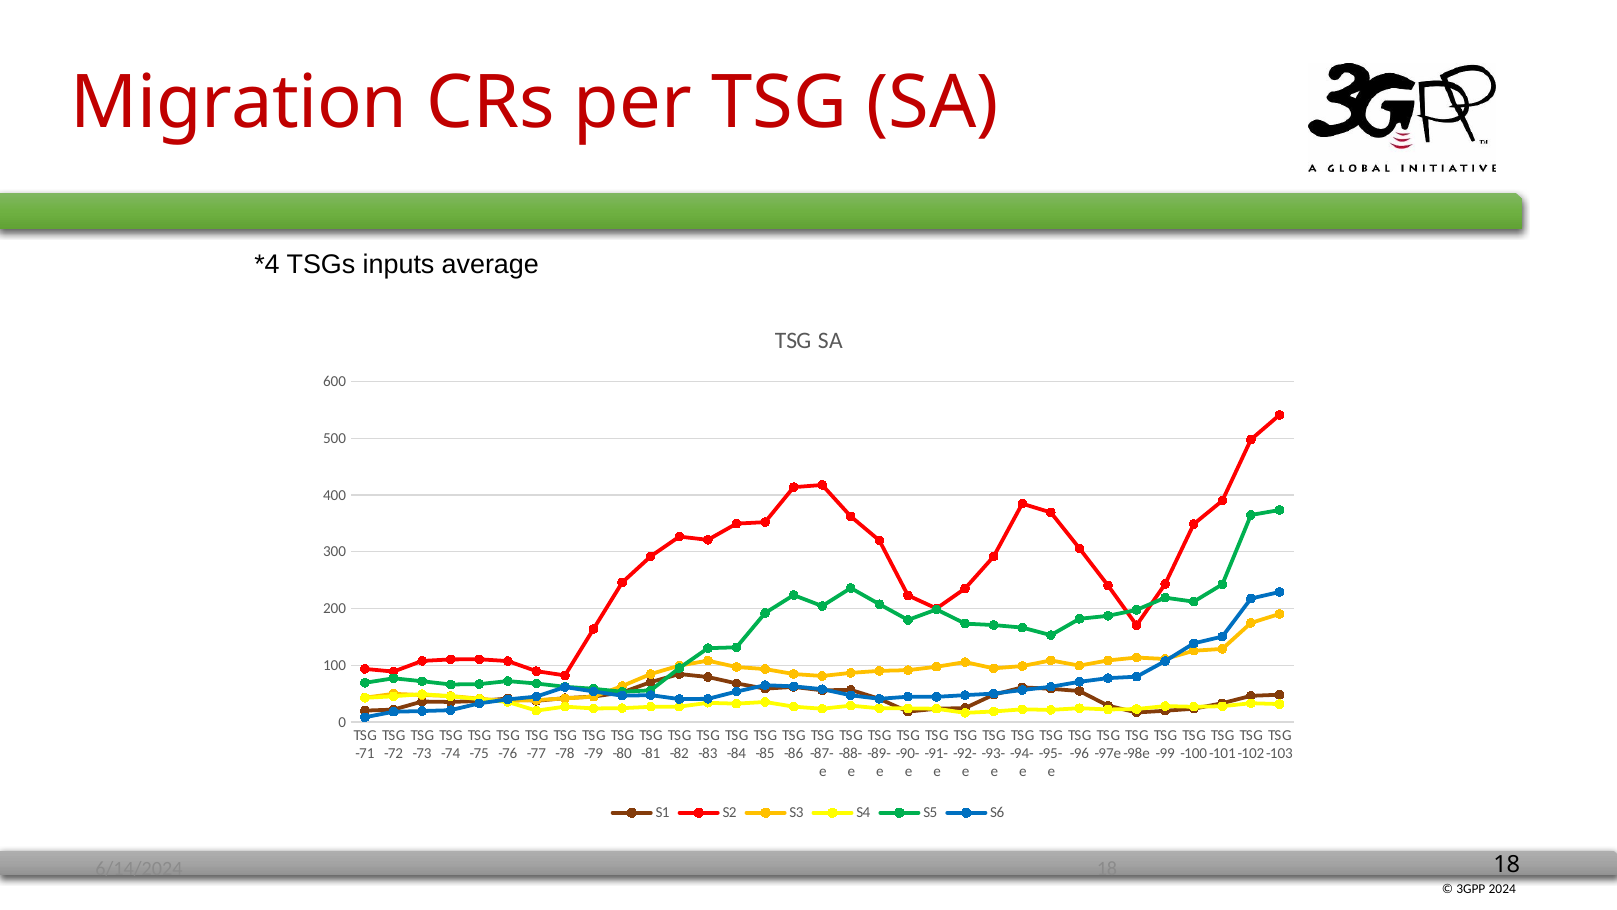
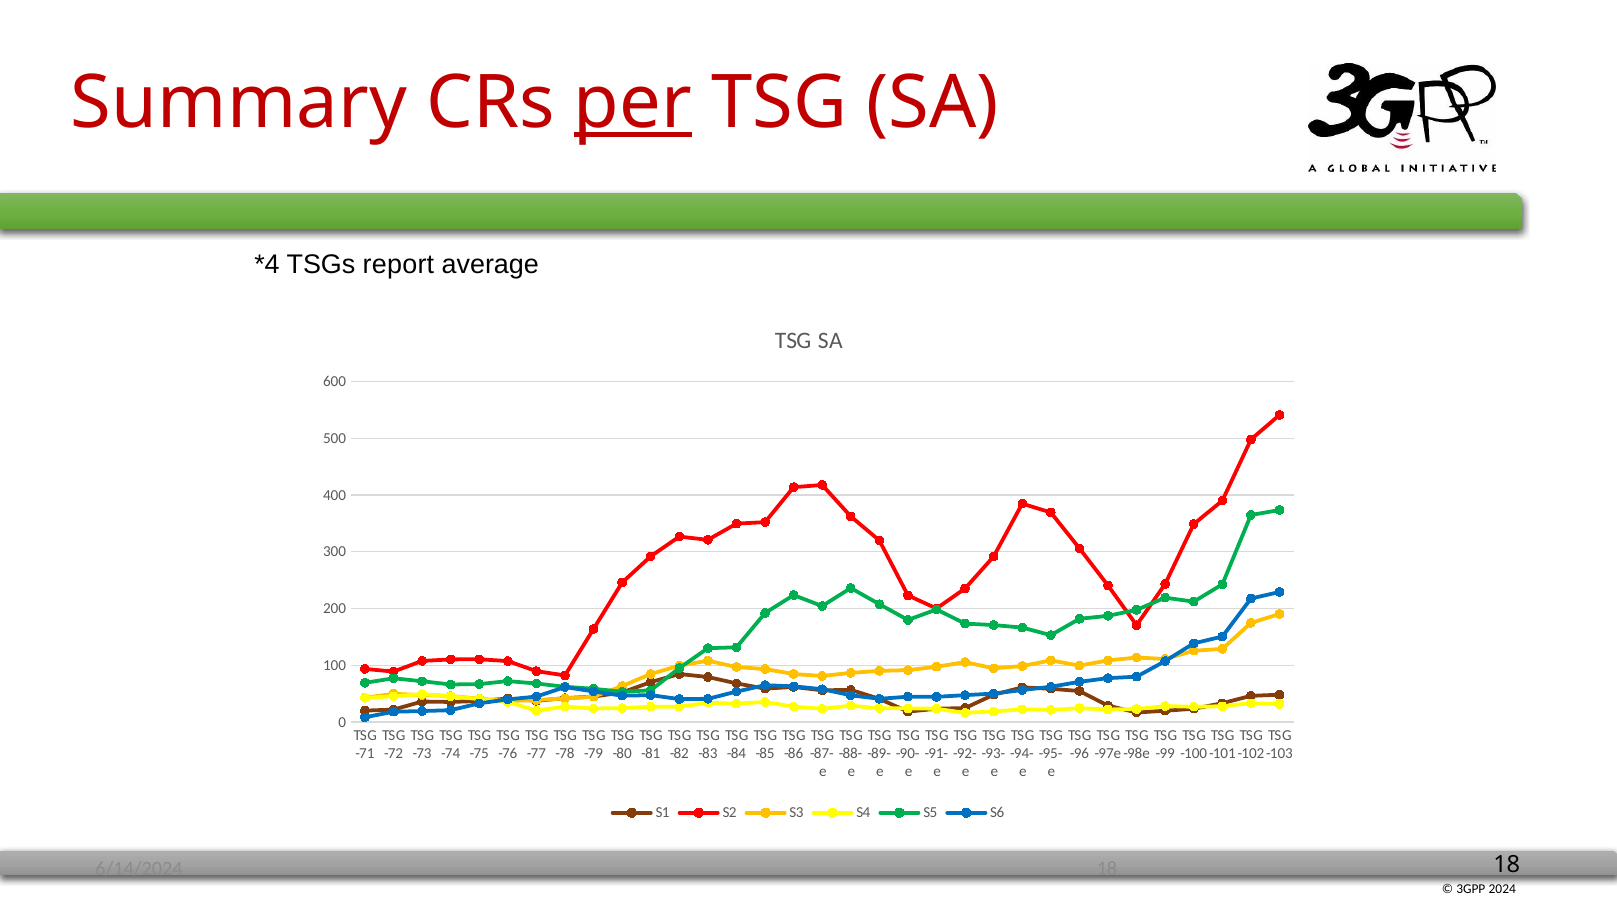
Migration: Migration -> Summary (239, 103)
per underline: none -> present (633, 103)
inputs: inputs -> report (398, 264)
